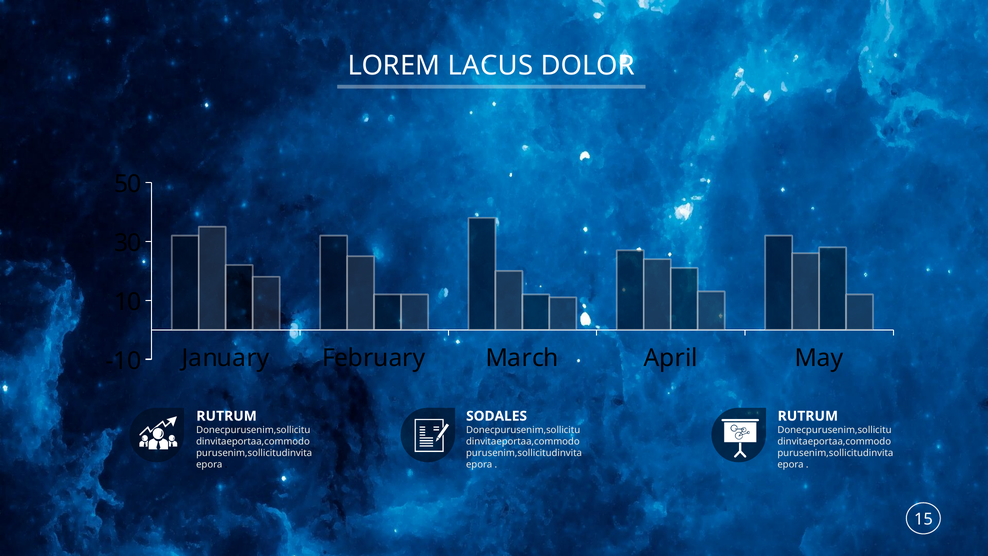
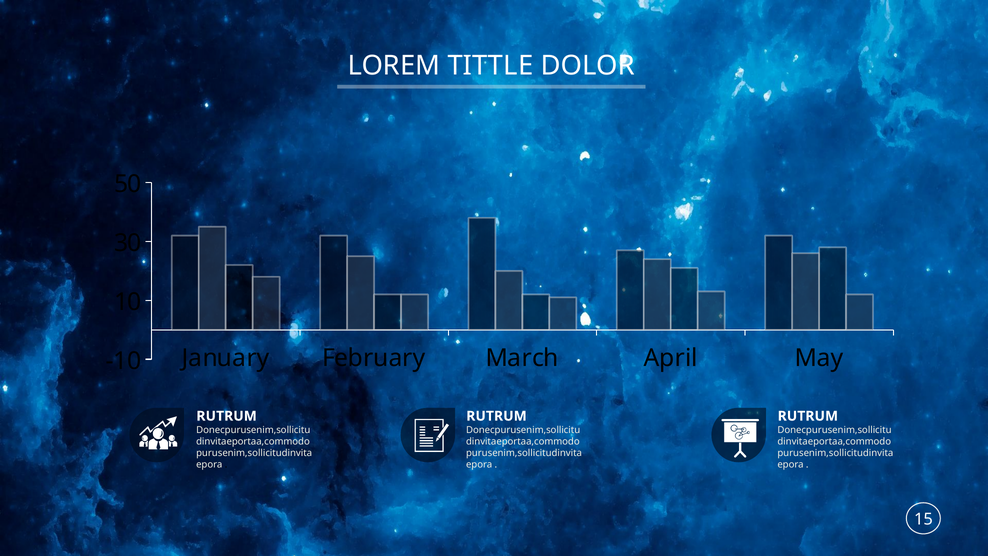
LACUS: LACUS -> TITTLE (490, 65)
SODALES: SODALES -> RUTRUM (496, 416)
